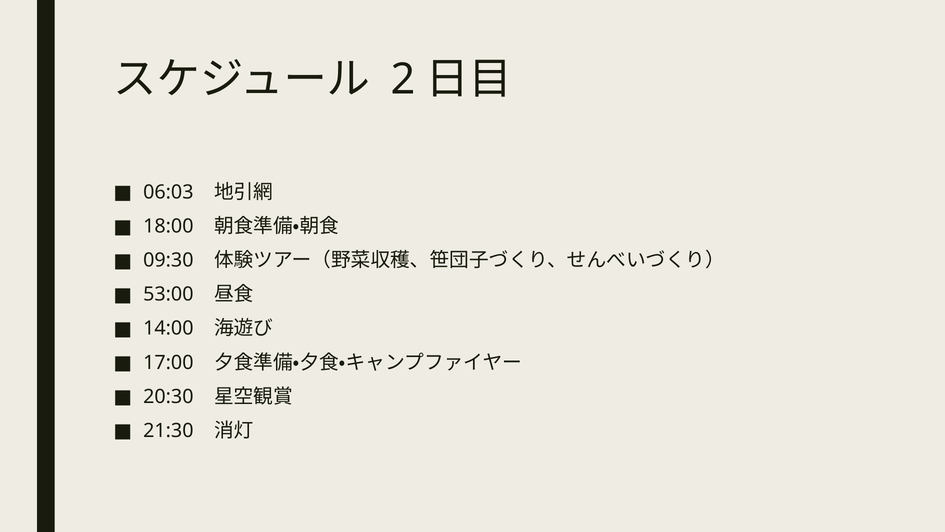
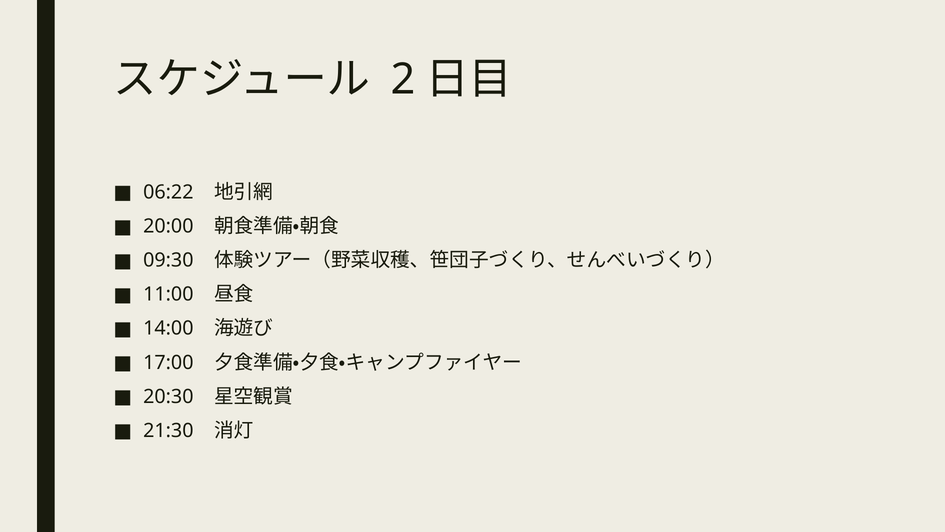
06:03: 06:03 -> 06:22 (168, 192)
18:00: 18:00 -> 20:00 (168, 226)
53:00: 53:00 -> 11:00 (168, 294)
